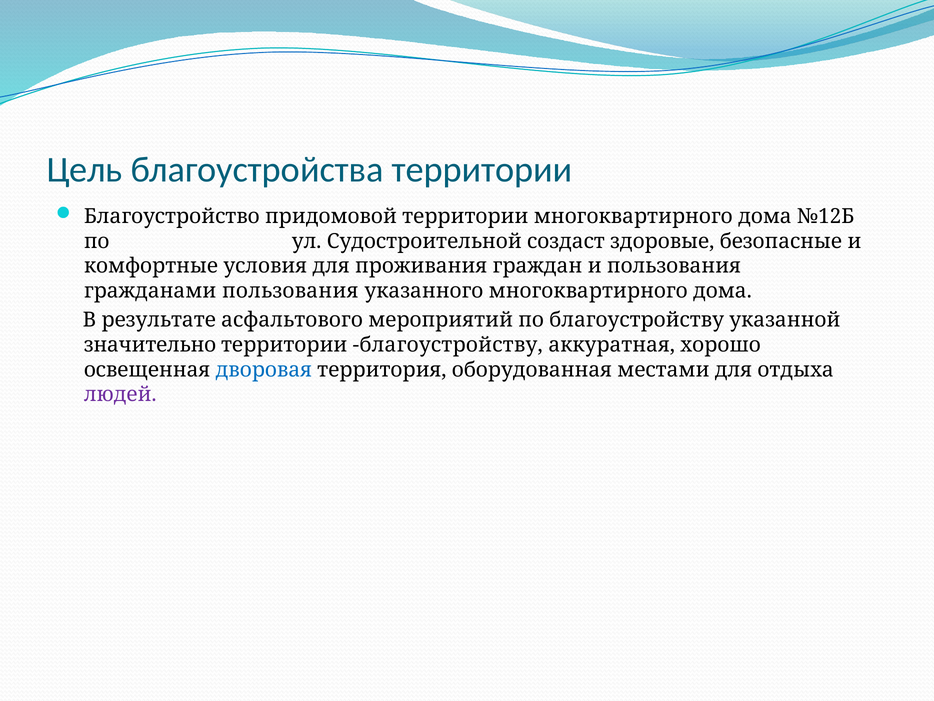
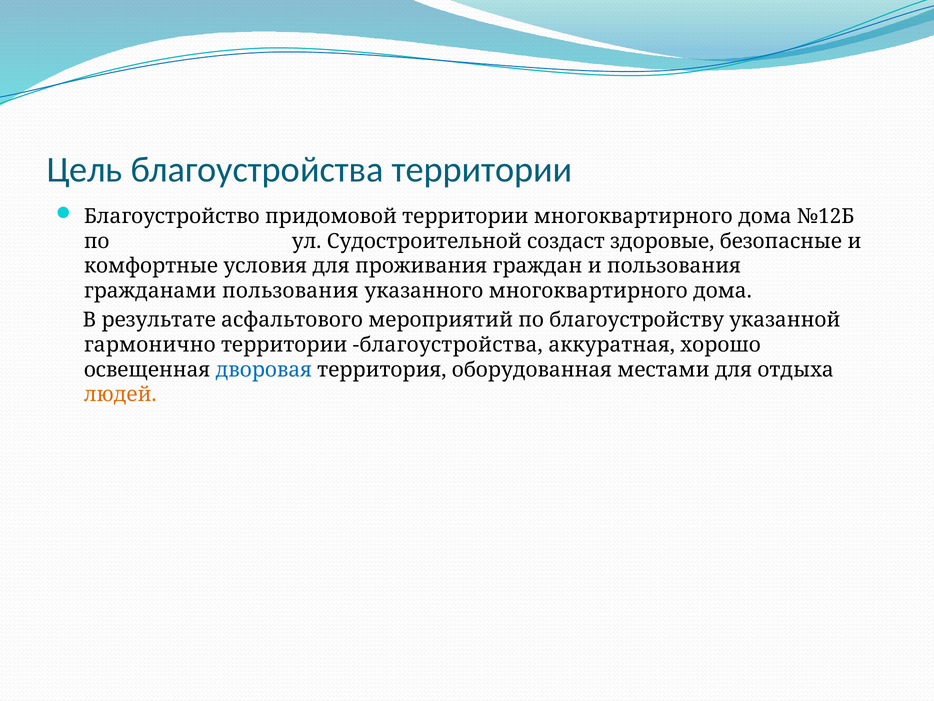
значительно: значительно -> гармонично (150, 345)
территории благоустройству: благоустройству -> благоустройства (448, 345)
людей colour: purple -> orange (120, 394)
